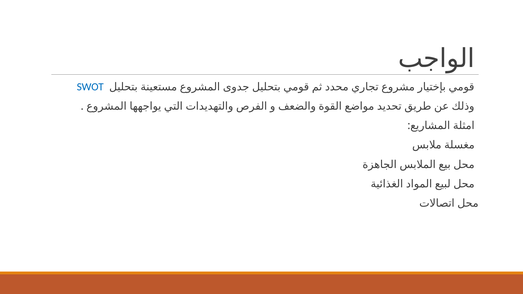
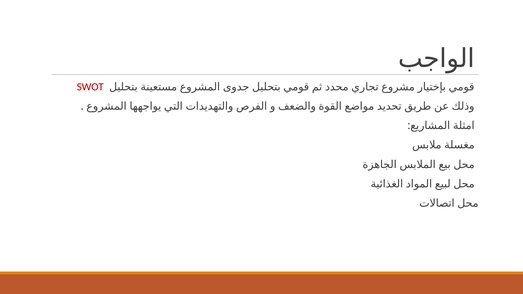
SWOT colour: blue -> red (90, 87)
